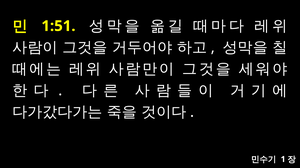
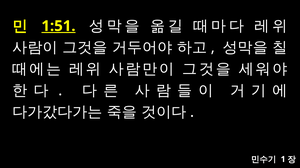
1:51 underline: none -> present (58, 26)
